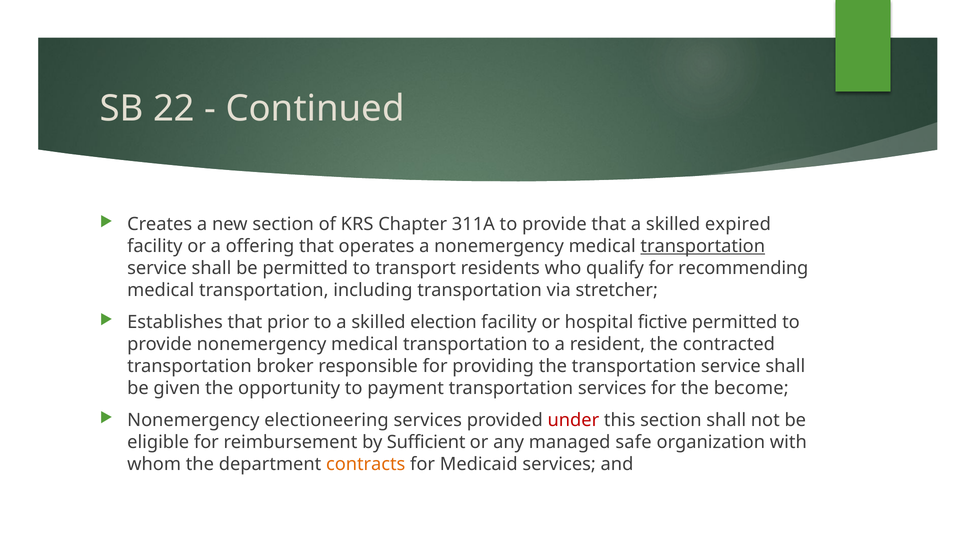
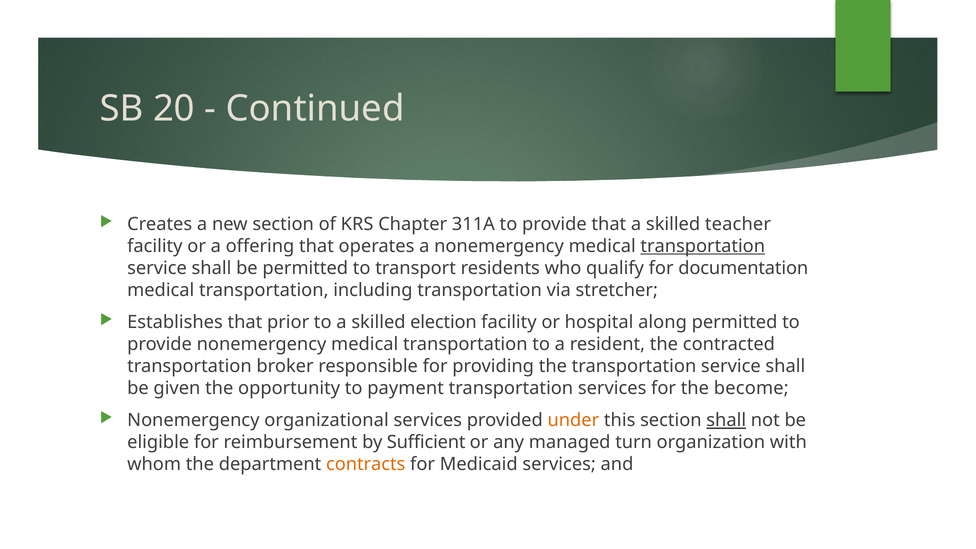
22: 22 -> 20 (174, 109)
expired: expired -> teacher (738, 224)
recommending: recommending -> documentation (743, 268)
fictive: fictive -> along (663, 322)
electioneering: electioneering -> organizational (327, 420)
under colour: red -> orange (573, 420)
shall underline: none -> present (726, 420)
safe: safe -> turn (634, 442)
